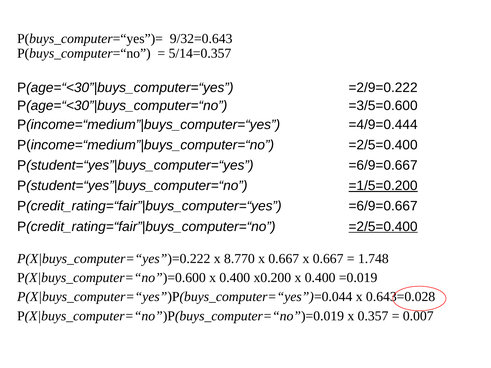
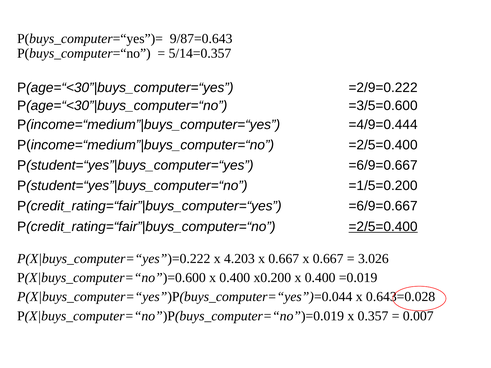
9/32=0.643: 9/32=0.643 -> 9/87=0.643 (201, 39)
=1/5=0.200 underline: present -> none (383, 186)
8.770: 8.770 -> 4.203 (239, 259)
1.748: 1.748 -> 3.026 (373, 259)
